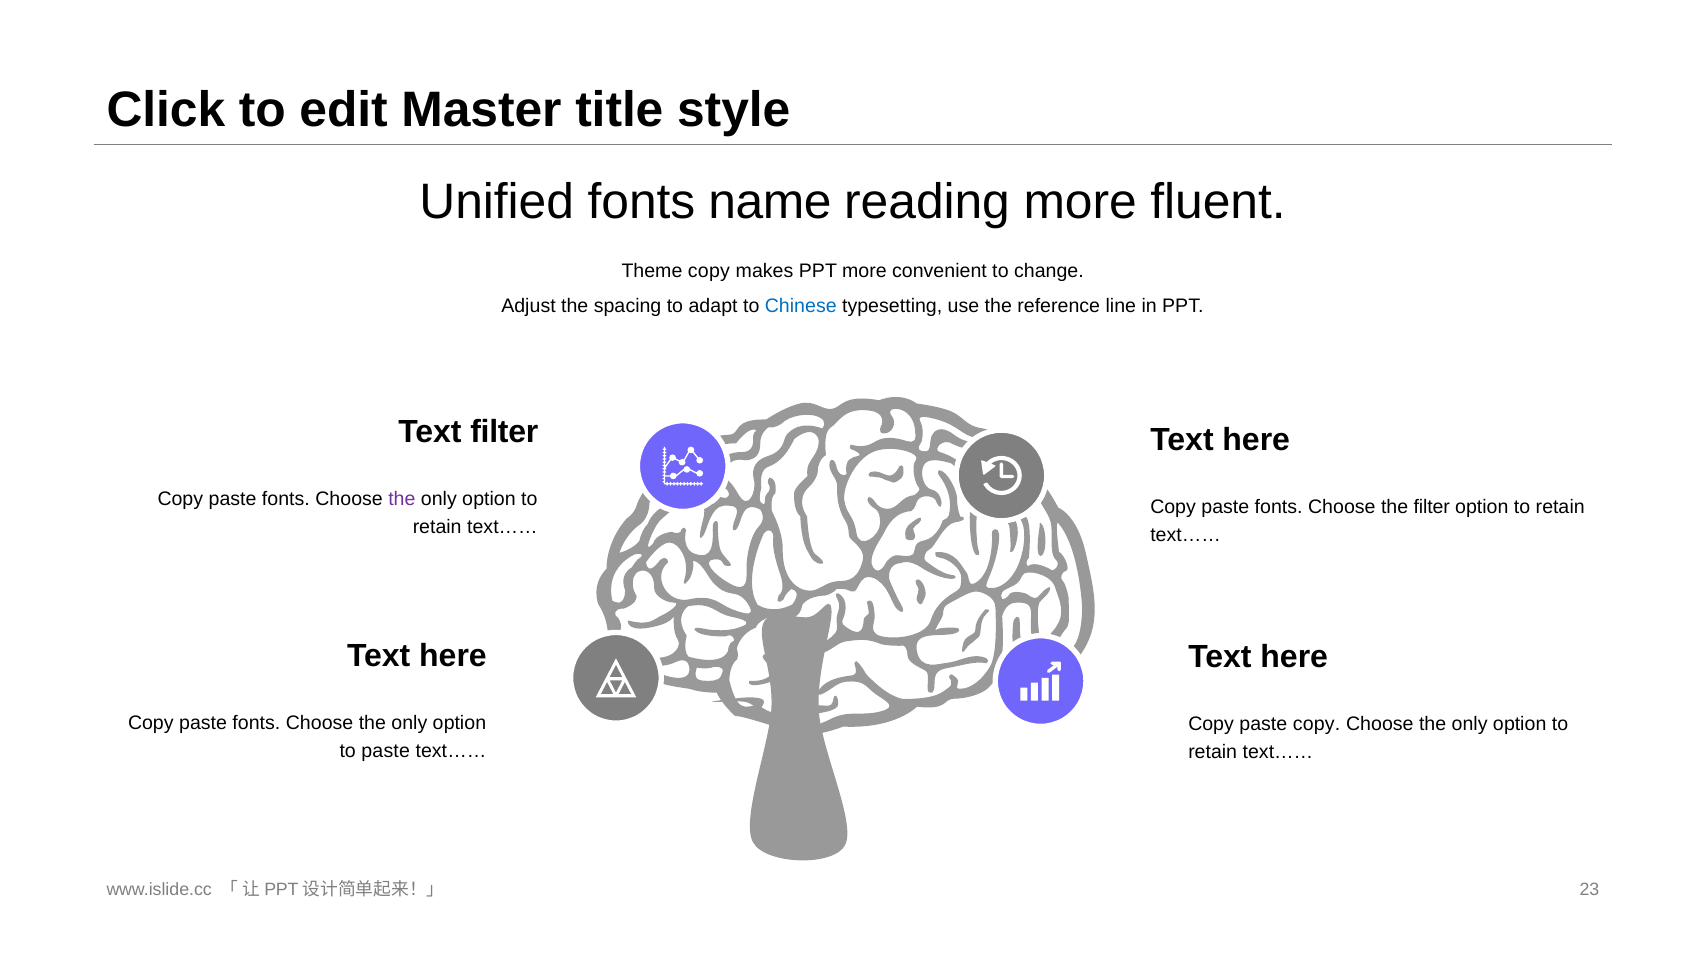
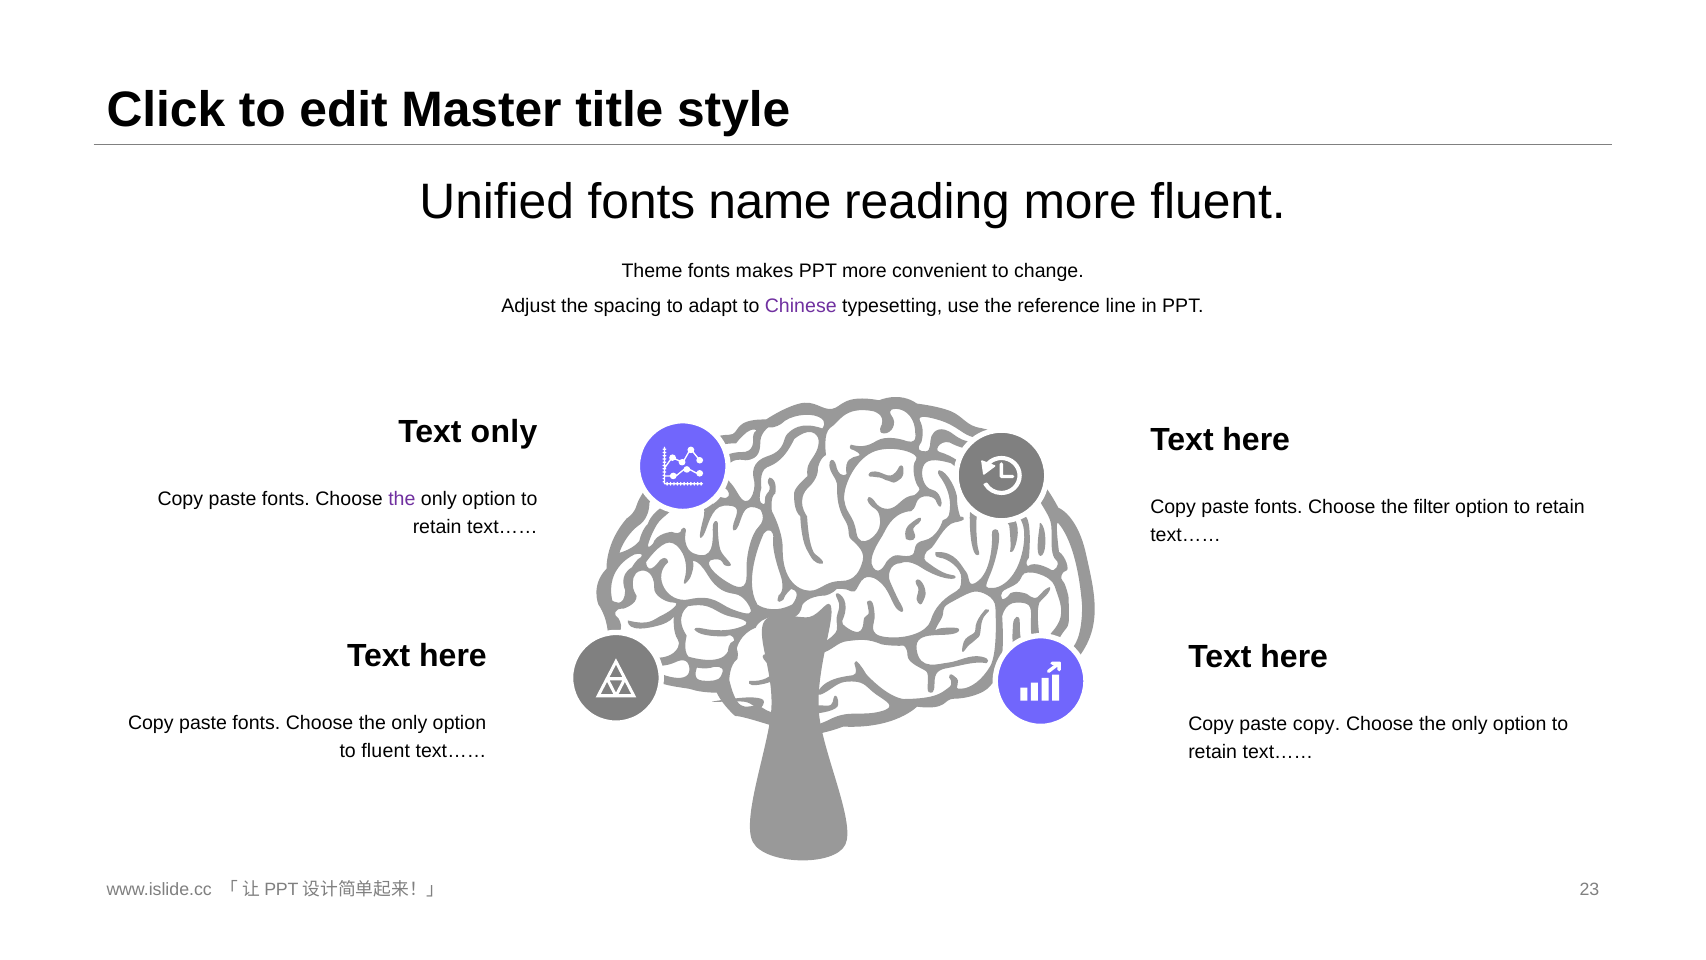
Theme copy: copy -> fonts (709, 271)
Chinese colour: blue -> purple (801, 306)
Text filter: filter -> only (504, 432)
to paste: paste -> fluent (386, 751)
